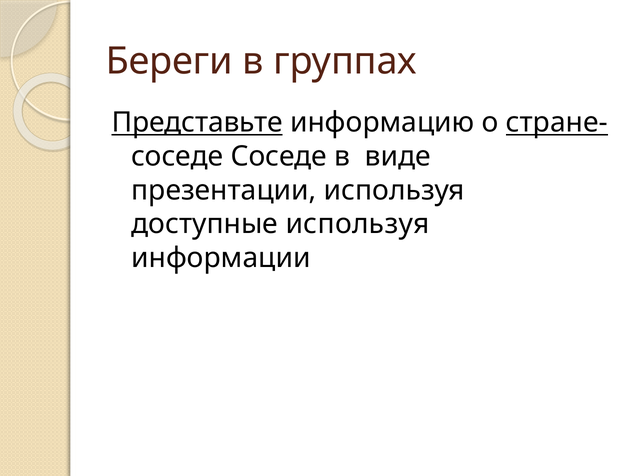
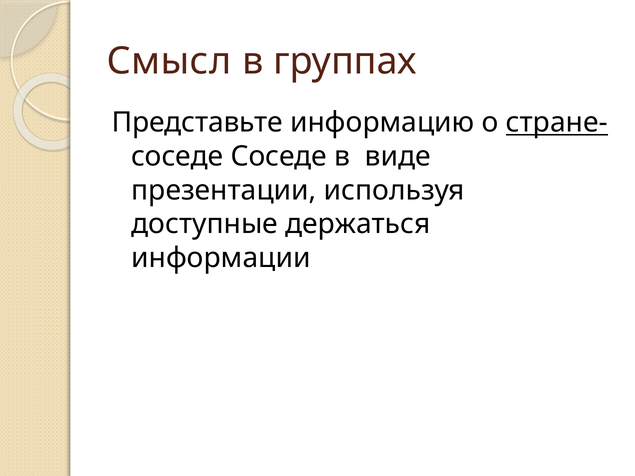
Береги: Береги -> Смысл (169, 61)
Представьте underline: present -> none (197, 123)
доступные используя: используя -> держаться (358, 224)
